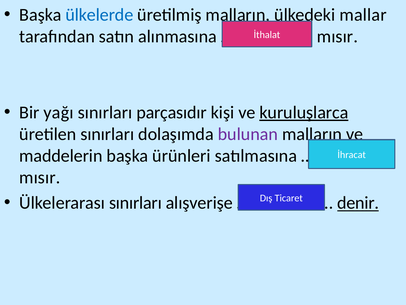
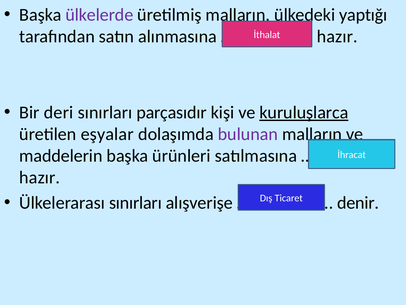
ülkelerde colour: blue -> purple (99, 15)
mallar: mallar -> yaptığı (363, 15)
mısır: mısır -> hazır (337, 37)
yağı: yağı -> deri (59, 112)
üretilen sınırları: sınırları -> eşyalar (107, 134)
mısır: mısır -> hazır (40, 177)
denir underline: present -> none (358, 203)
